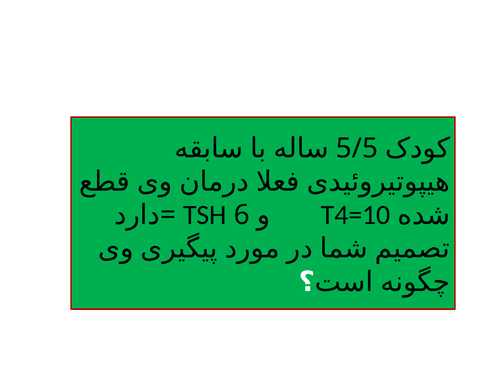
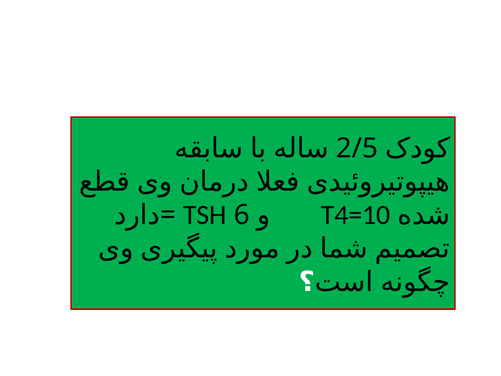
5/5: 5/5 -> 2/5 (357, 148)
